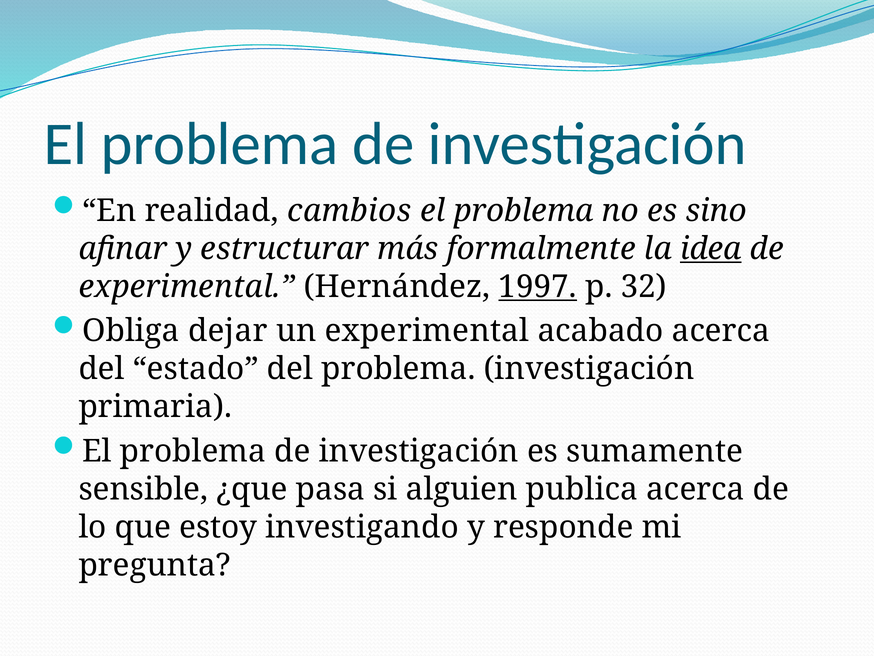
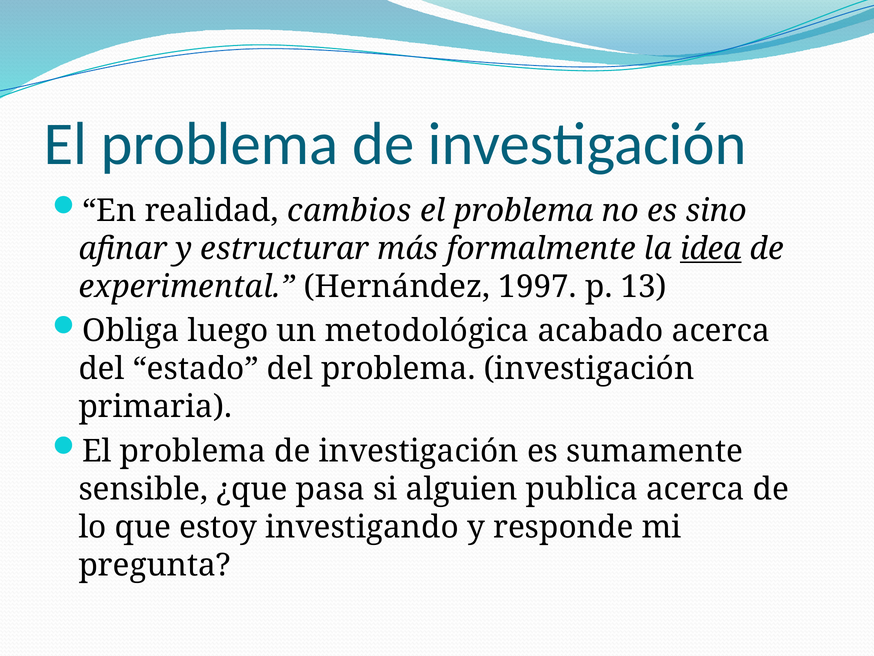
1997 underline: present -> none (538, 286)
32: 32 -> 13 (644, 286)
dejar: dejar -> luego (228, 331)
un experimental: experimental -> metodológica (427, 331)
